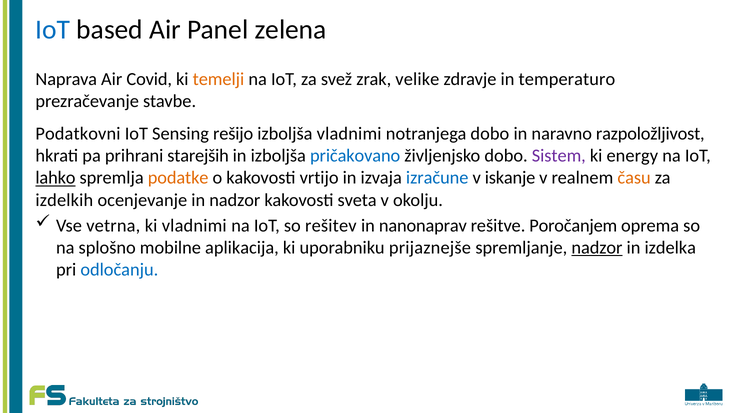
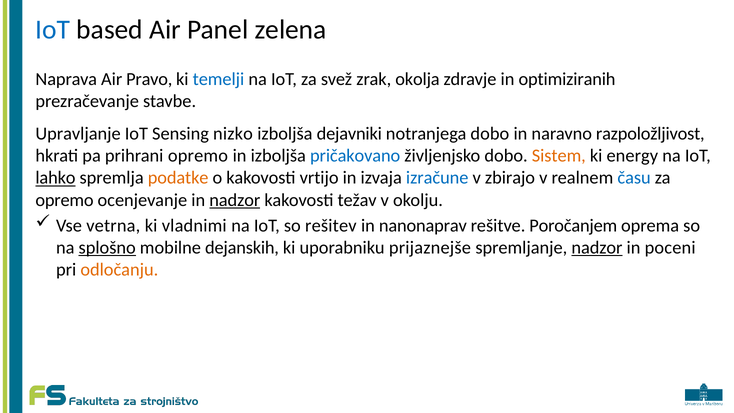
Covid: Covid -> Pravo (149, 79)
temelji colour: orange -> blue (218, 79)
velike: velike -> okolja (417, 79)
temperaturo: temperaturo -> optimiziranih (567, 79)
Podatkovni: Podatkovni -> Upravljanje (78, 134)
rešijo: rešijo -> nizko (233, 134)
izboljša vladnimi: vladnimi -> dejavniki (349, 134)
prihrani starejših: starejših -> opremo (198, 156)
Sistem colour: purple -> orange (559, 156)
iskanje: iskanje -> zbirajo (510, 178)
času colour: orange -> blue (634, 178)
izdelkih: izdelkih -> opremo (65, 200)
nadzor underline: none -> present (235, 200)
sveta: sveta -> težav (357, 200)
splošno underline: none -> present (107, 248)
aplikacija: aplikacija -> dejanskih (242, 248)
izdelka: izdelka -> poceni (670, 248)
odločanju colour: blue -> orange (119, 270)
